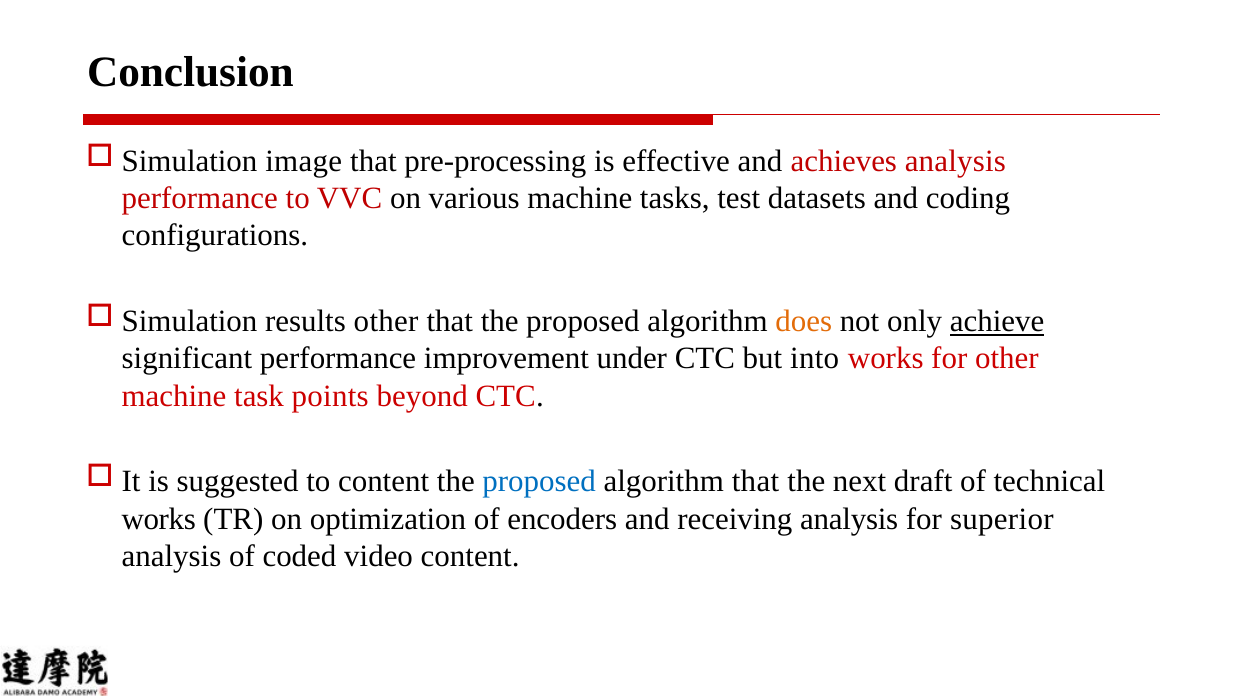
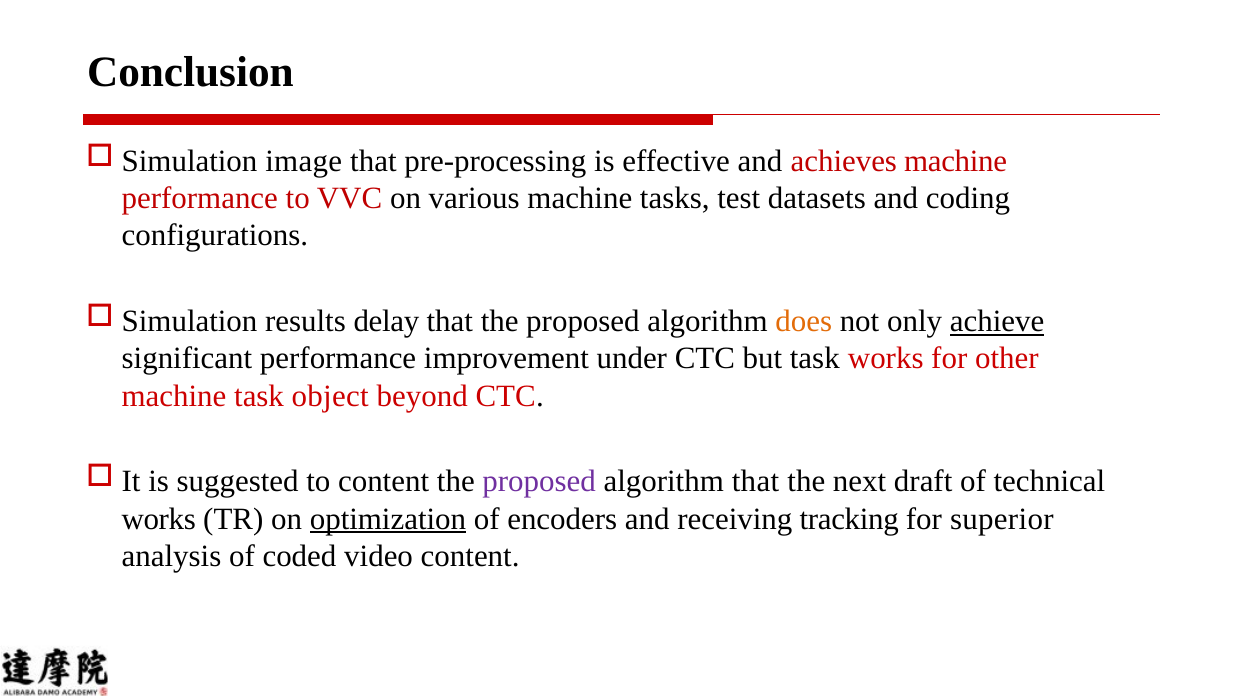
achieves analysis: analysis -> machine (956, 162)
results other: other -> delay (386, 322)
but into: into -> task (815, 359)
points: points -> object (330, 396)
proposed colour: blue -> purple (539, 482)
optimization underline: none -> present (388, 519)
receiving analysis: analysis -> tracking (849, 519)
